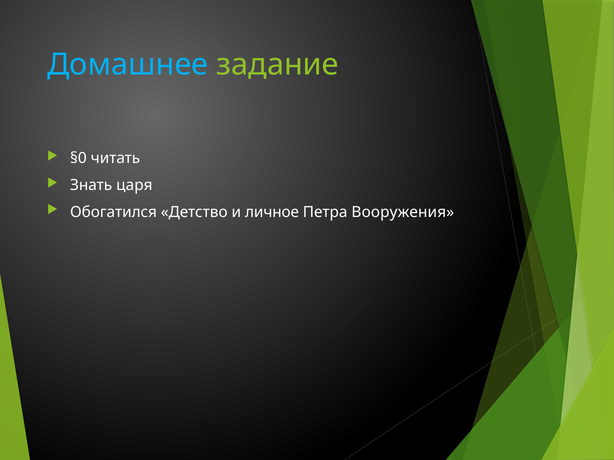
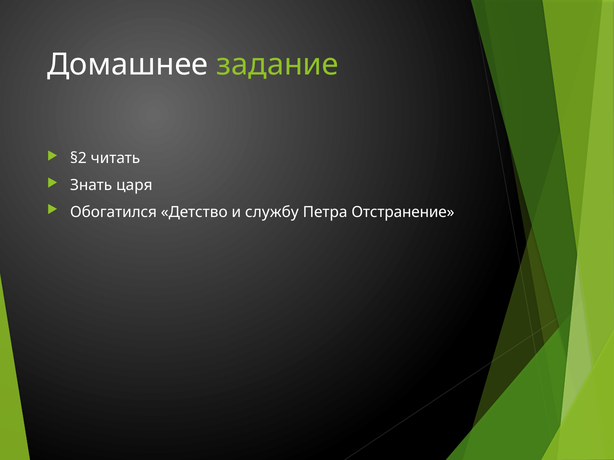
Домашнее colour: light blue -> white (128, 65)
§0: §0 -> §2 (78, 158)
личное: личное -> службу (272, 212)
Вооружения: Вооружения -> Отстранение (403, 212)
